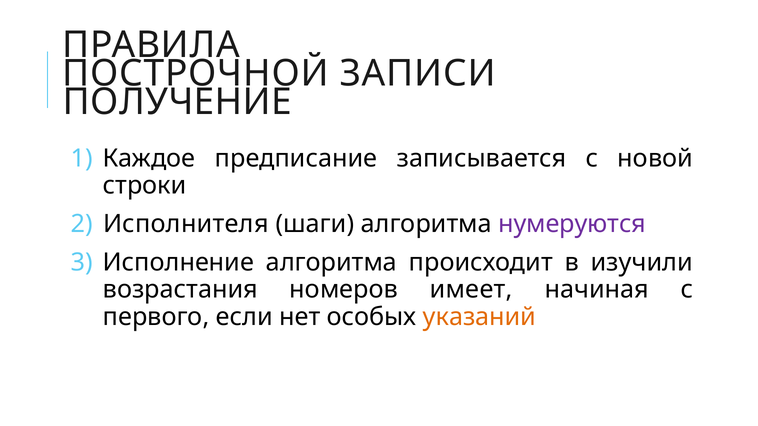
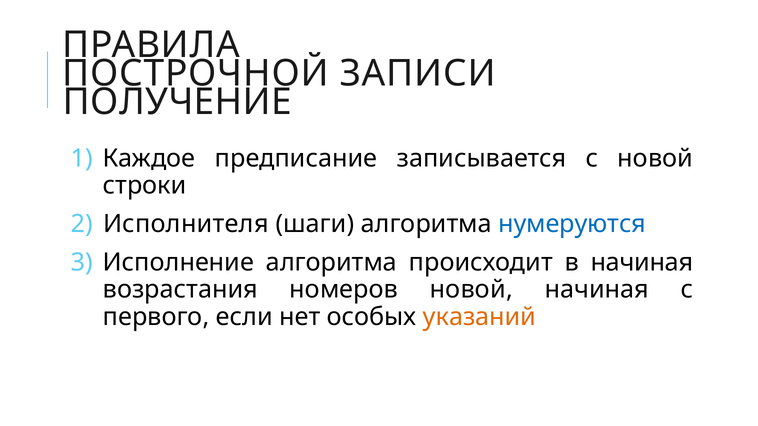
нумеруются colour: purple -> blue (572, 224)
в изучили: изучили -> начиная (642, 263)
номеров имеет: имеет -> новой (471, 290)
